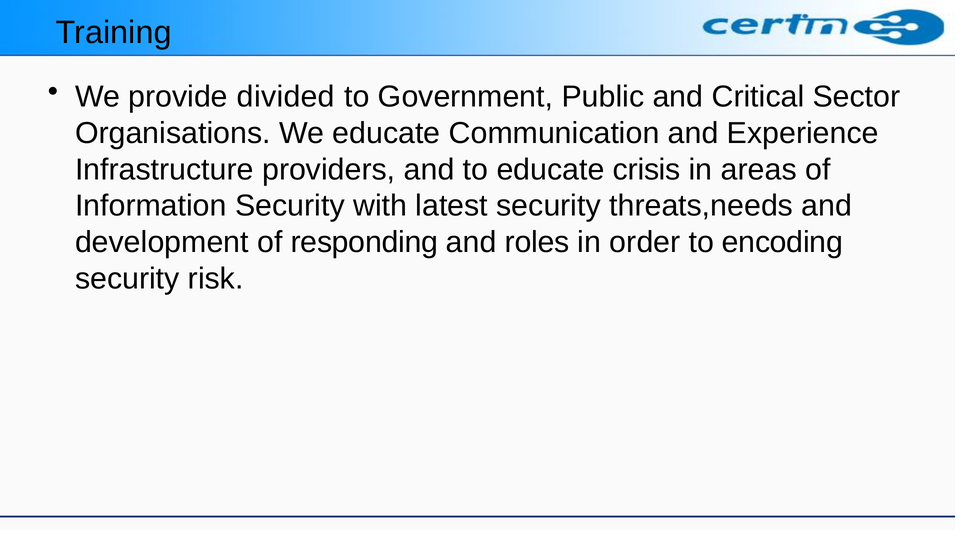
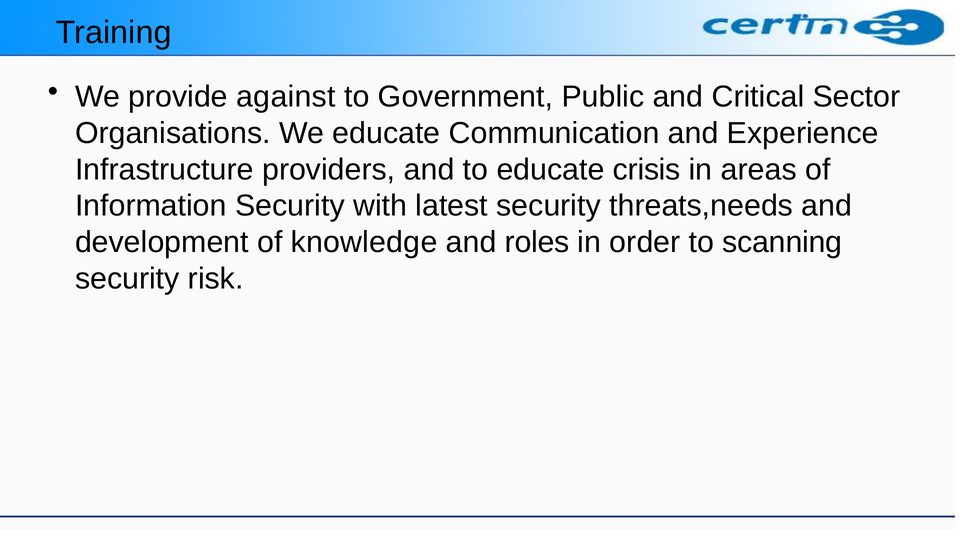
divided: divided -> against (286, 97)
responding: responding -> knowledge (364, 243)
encoding: encoding -> scanning (782, 243)
